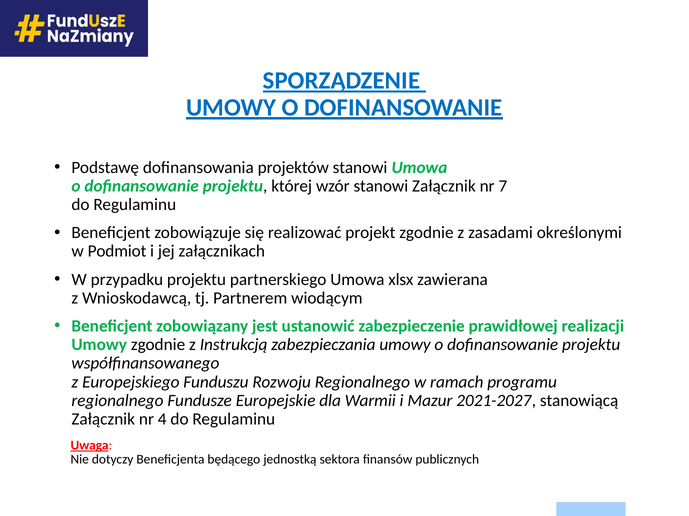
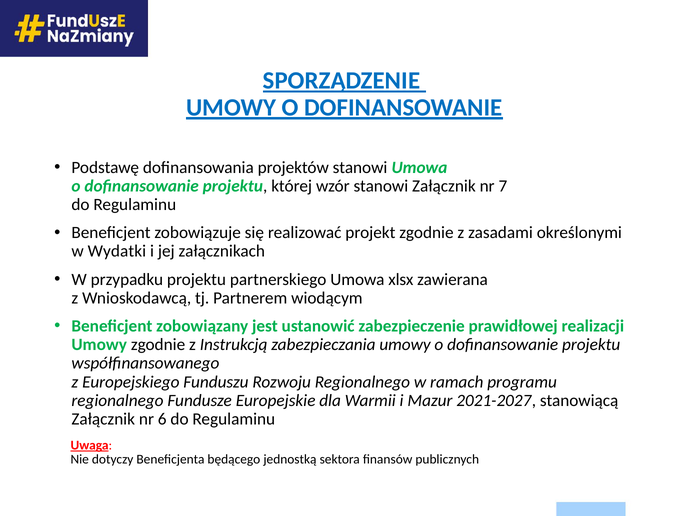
Podmiot: Podmiot -> Wydatki (117, 252)
4: 4 -> 6 (162, 420)
